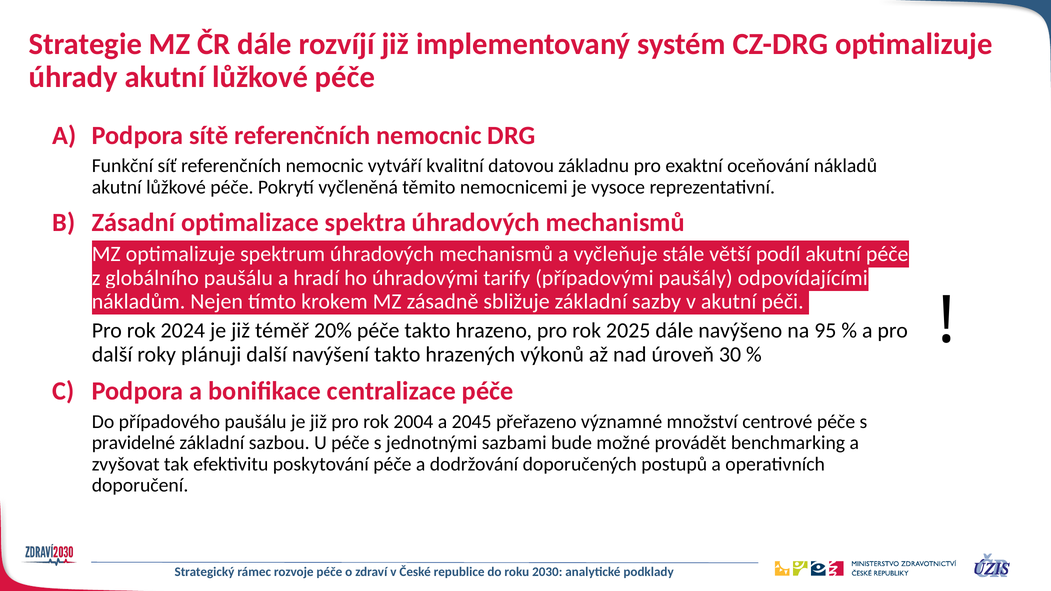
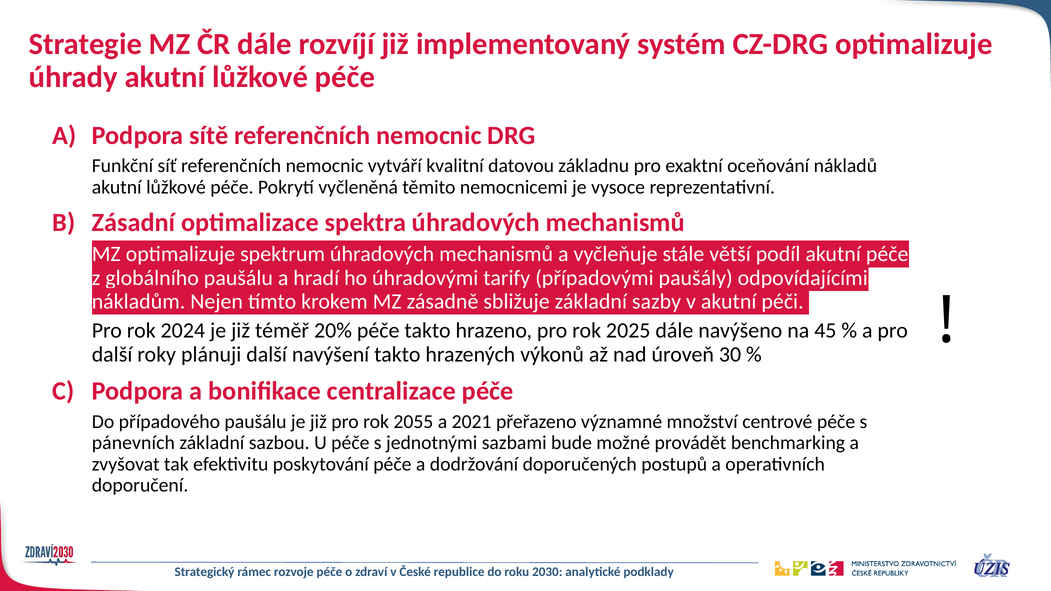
95: 95 -> 45 (825, 331)
2004: 2004 -> 2055 (413, 422)
2045: 2045 -> 2021 (472, 422)
pravidelné: pravidelné -> pánevních (133, 443)
